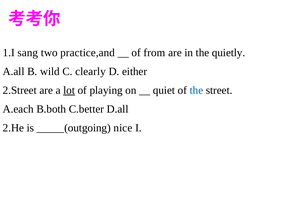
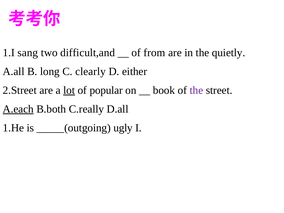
practice,and: practice,and -> difficult,and (88, 53)
wild: wild -> long (50, 71)
playing: playing -> popular (106, 90)
quiet: quiet -> book (164, 90)
the colour: blue -> purple (196, 90)
A.each underline: none -> present (18, 109)
C.better: C.better -> C.really (86, 109)
2.He: 2.He -> 1.He (13, 128)
nice: nice -> ugly (123, 128)
